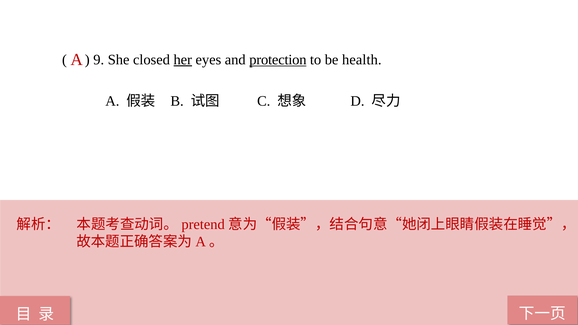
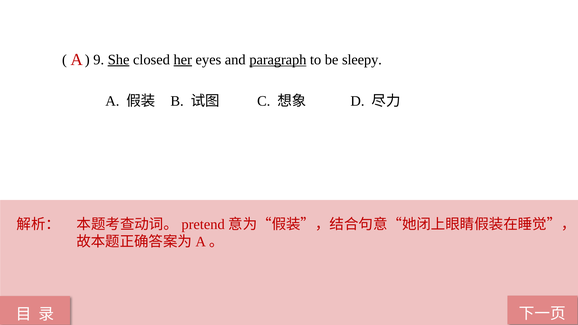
She underline: none -> present (119, 60)
protection: protection -> paragraph (278, 60)
health: health -> sleepy (362, 60)
